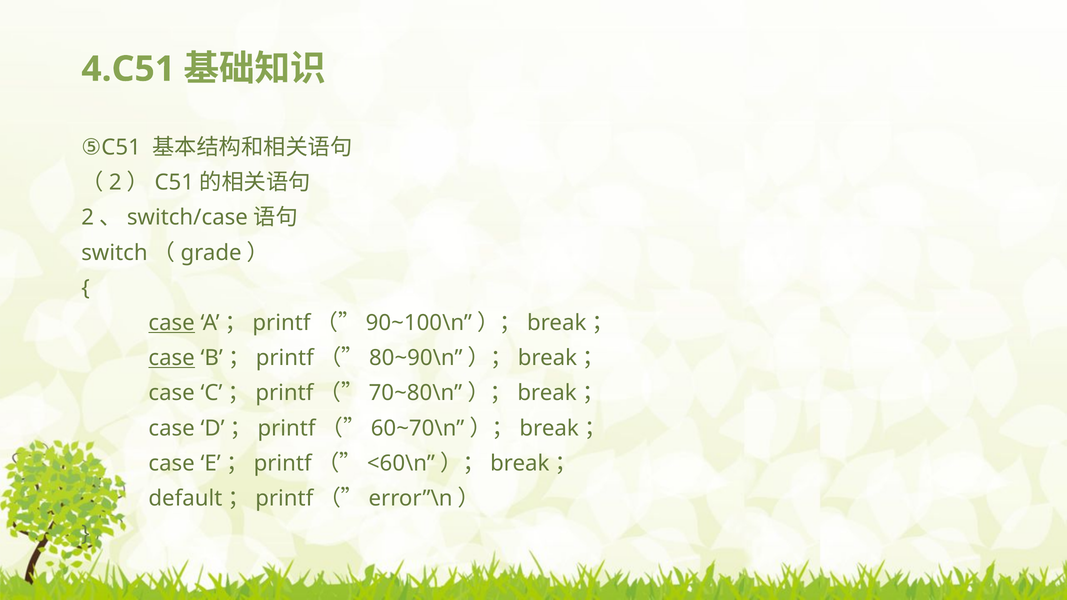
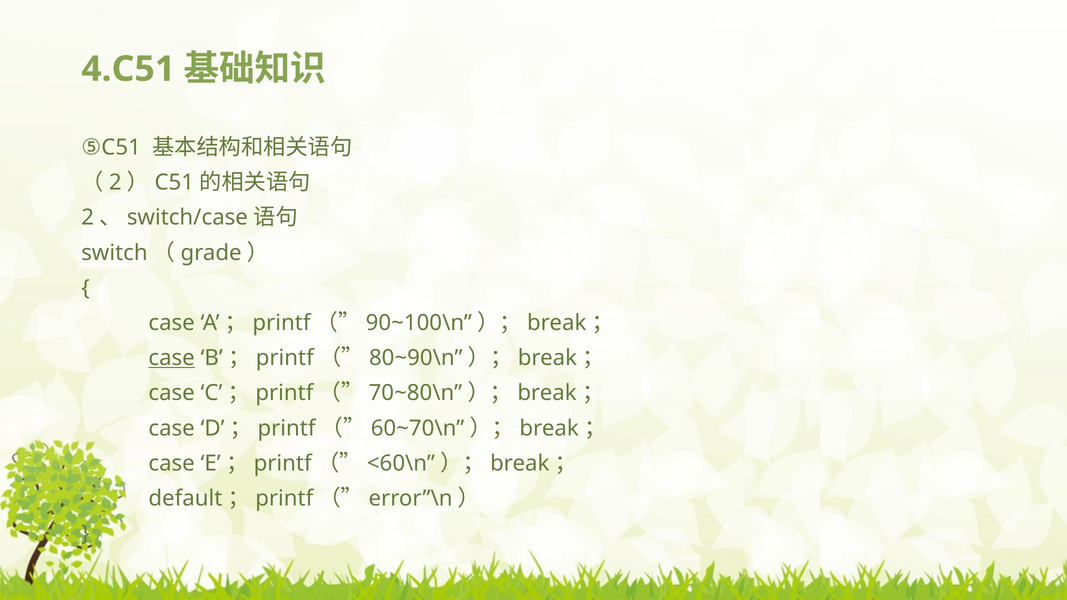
case underline: present -> none (172, 323)
